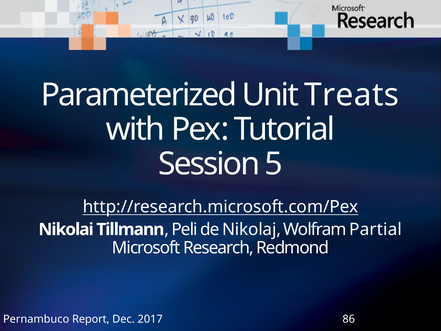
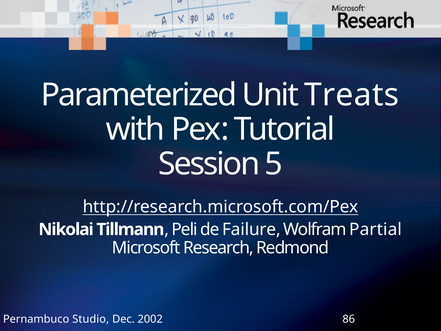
Nikolaj: Nikolaj -> Failure (251, 229)
Report: Report -> Studio (91, 319)
2017: 2017 -> 2002 (150, 319)
